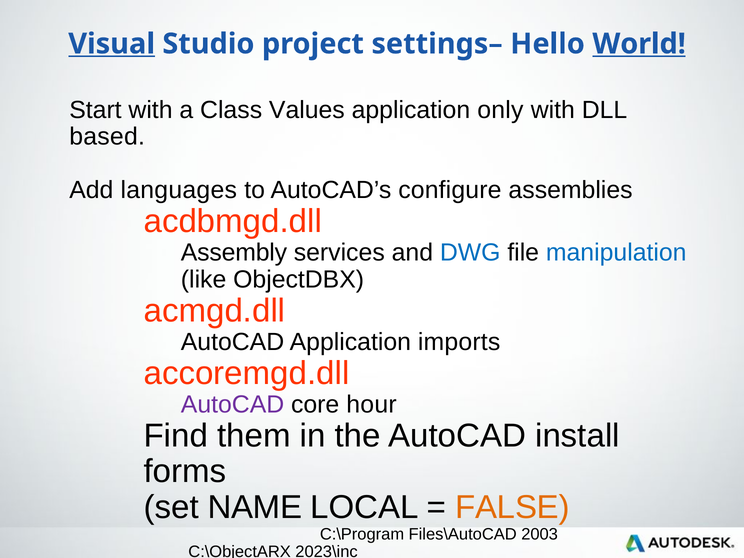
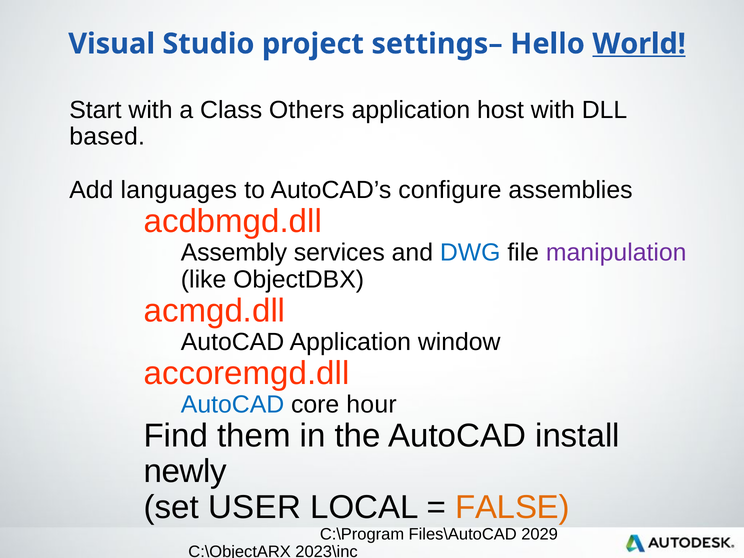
Visual underline: present -> none (112, 44)
Values: Values -> Others (307, 110)
only: only -> host (501, 110)
manipulation colour: blue -> purple (616, 253)
imports: imports -> window (459, 342)
AutoCAD colour: purple -> blue (233, 405)
forms: forms -> newly (185, 471)
NAME: NAME -> USER (255, 507)
2003: 2003 -> 2029 (540, 534)
